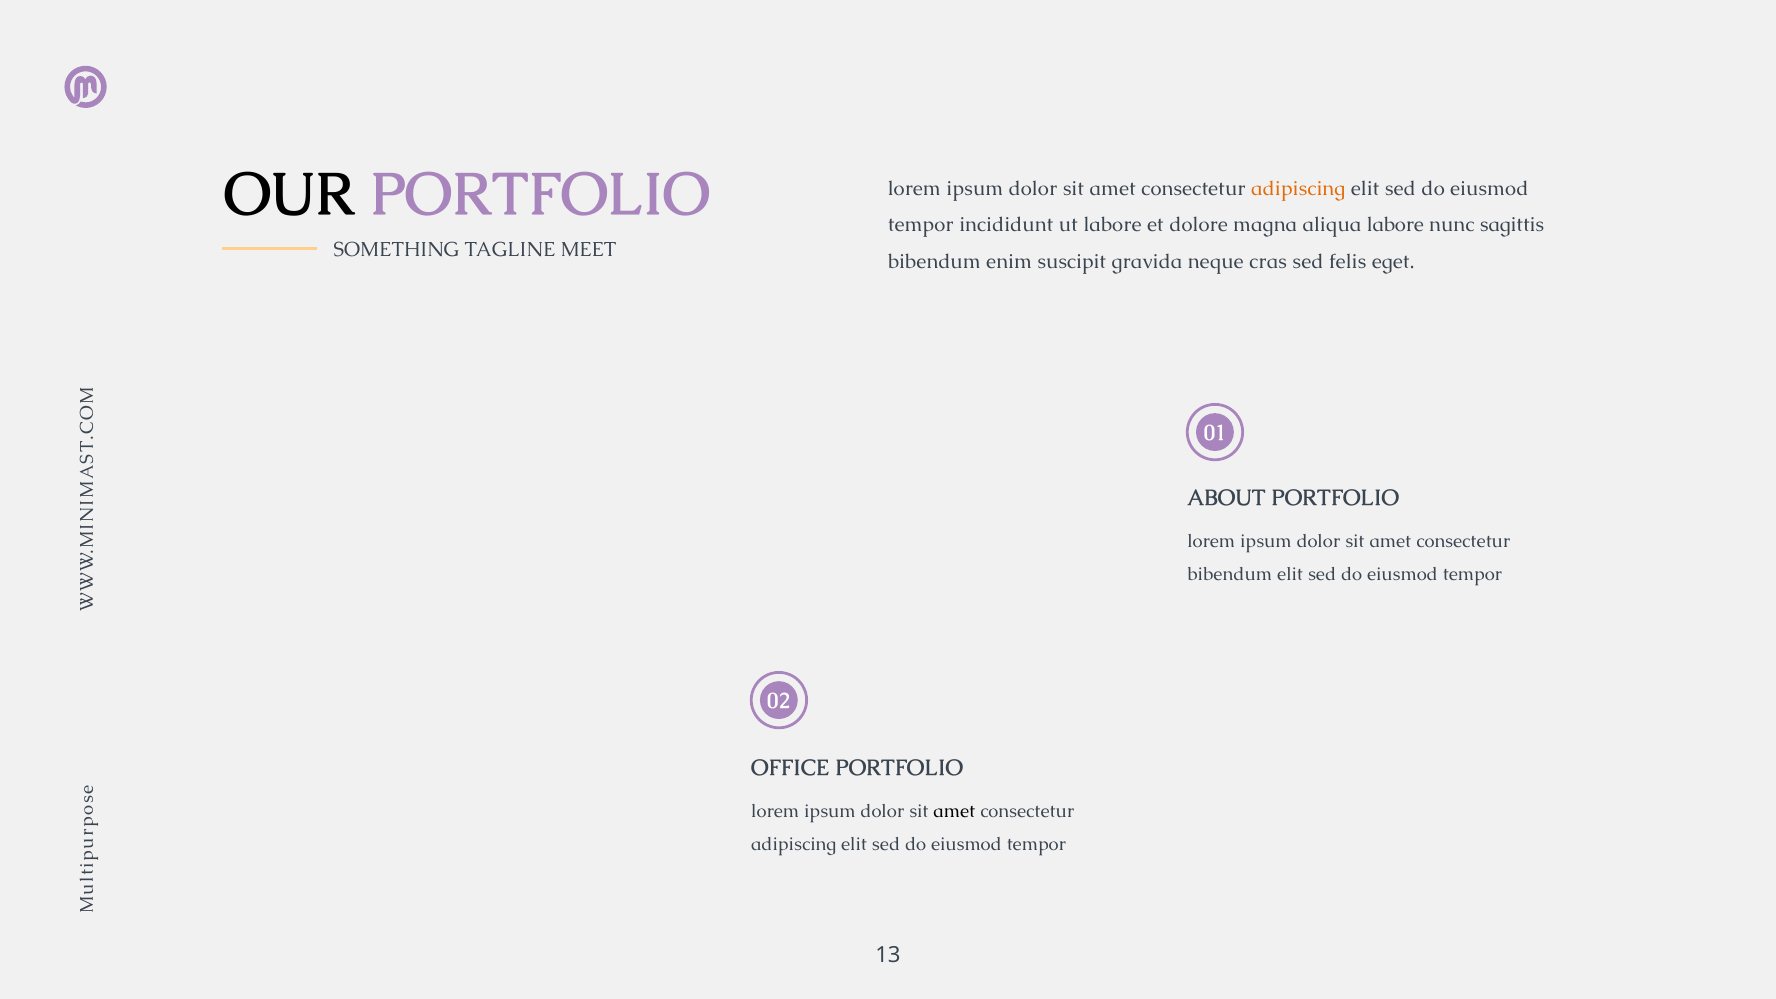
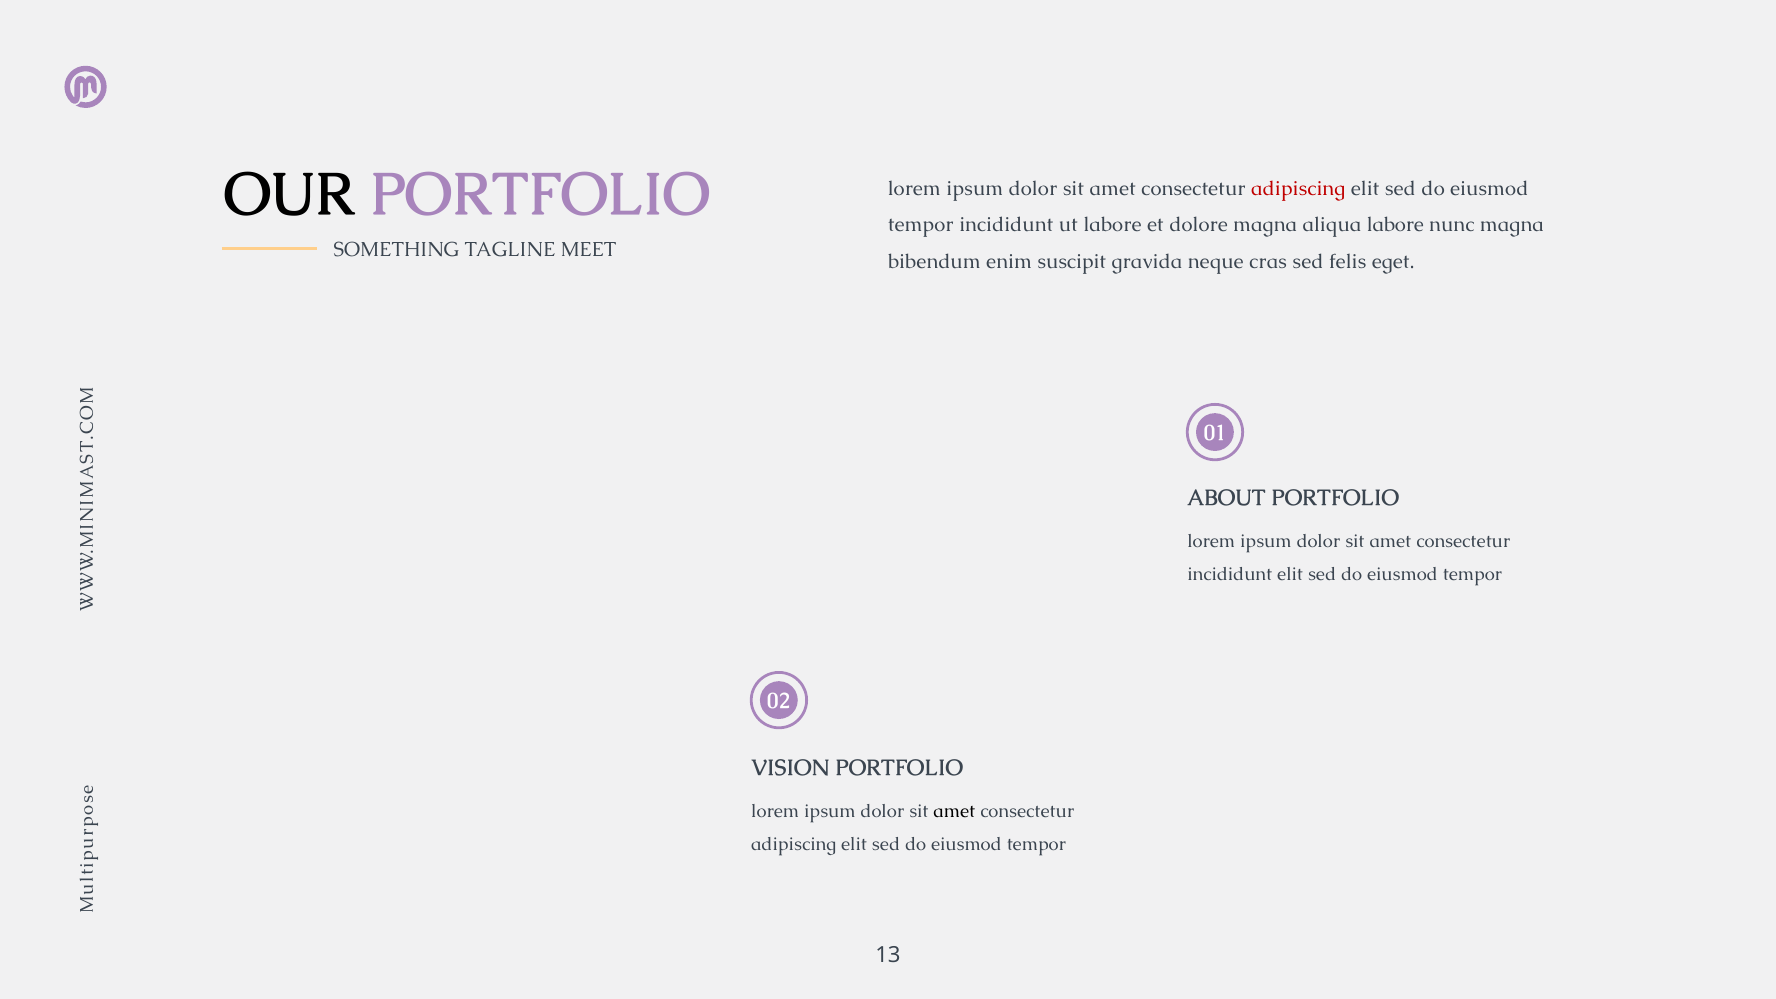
adipiscing colour: orange -> red (1298, 189)
nunc sagittis: sagittis -> magna (1512, 225)
bibendum: bibendum -> incididunt (1230, 575)
OFFICE: OFFICE -> VISION (790, 768)
